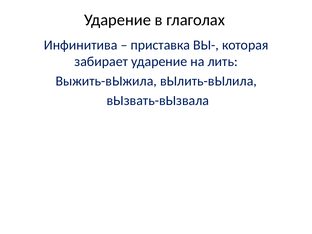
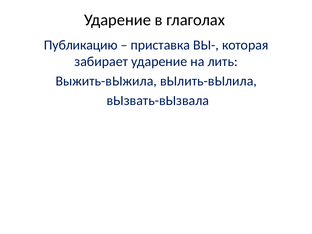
Инфинитива: Инфинитива -> Публикацию (81, 45)
